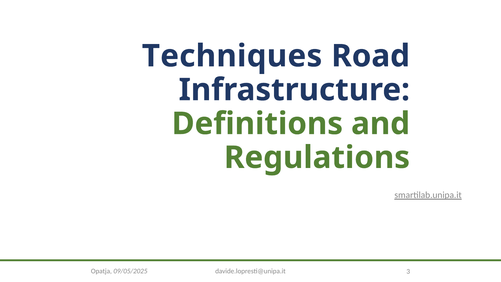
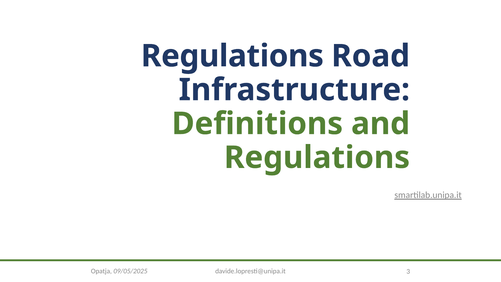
Techniques: Techniques -> Regulations (232, 56)
